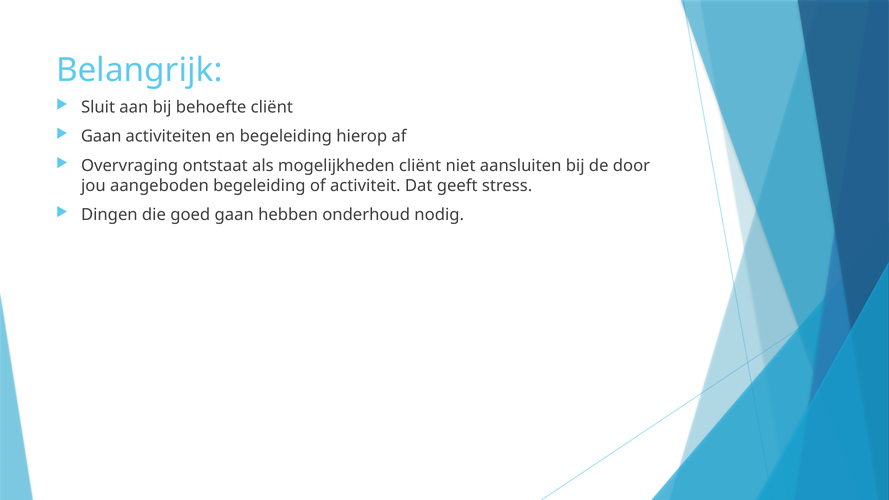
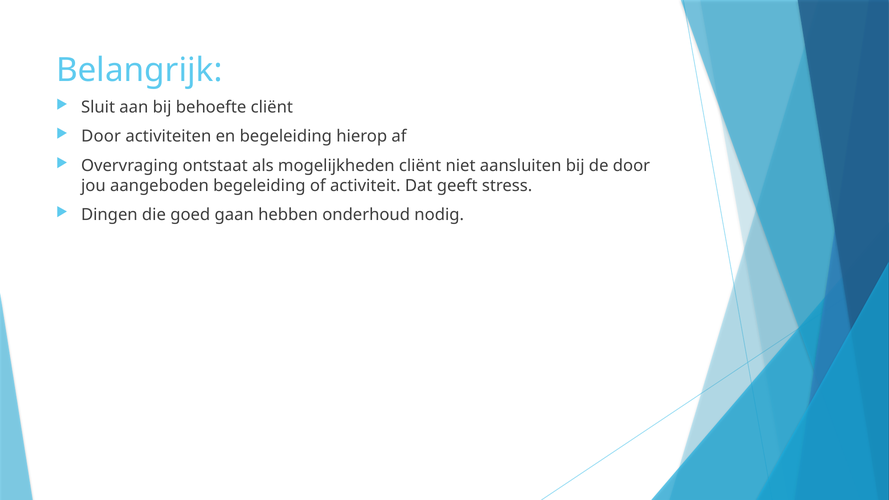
Gaan: Gaan -> Door (101, 136)
